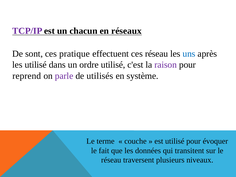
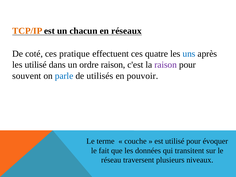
TCP/IP colour: purple -> orange (27, 31)
sont: sont -> coté (34, 54)
ces réseau: réseau -> quatre (156, 54)
ordre utilisé: utilisé -> raison (113, 65)
reprend: reprend -> souvent (27, 76)
parle colour: purple -> blue (64, 76)
système: système -> pouvoir (142, 76)
